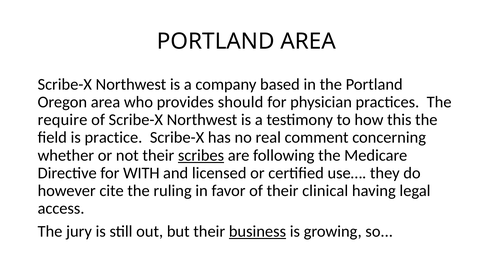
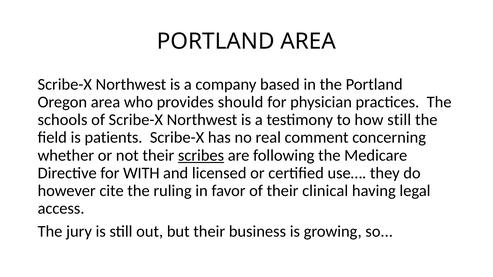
require: require -> schools (63, 120)
how this: this -> still (399, 120)
practice: practice -> patients (114, 138)
business underline: present -> none (257, 232)
